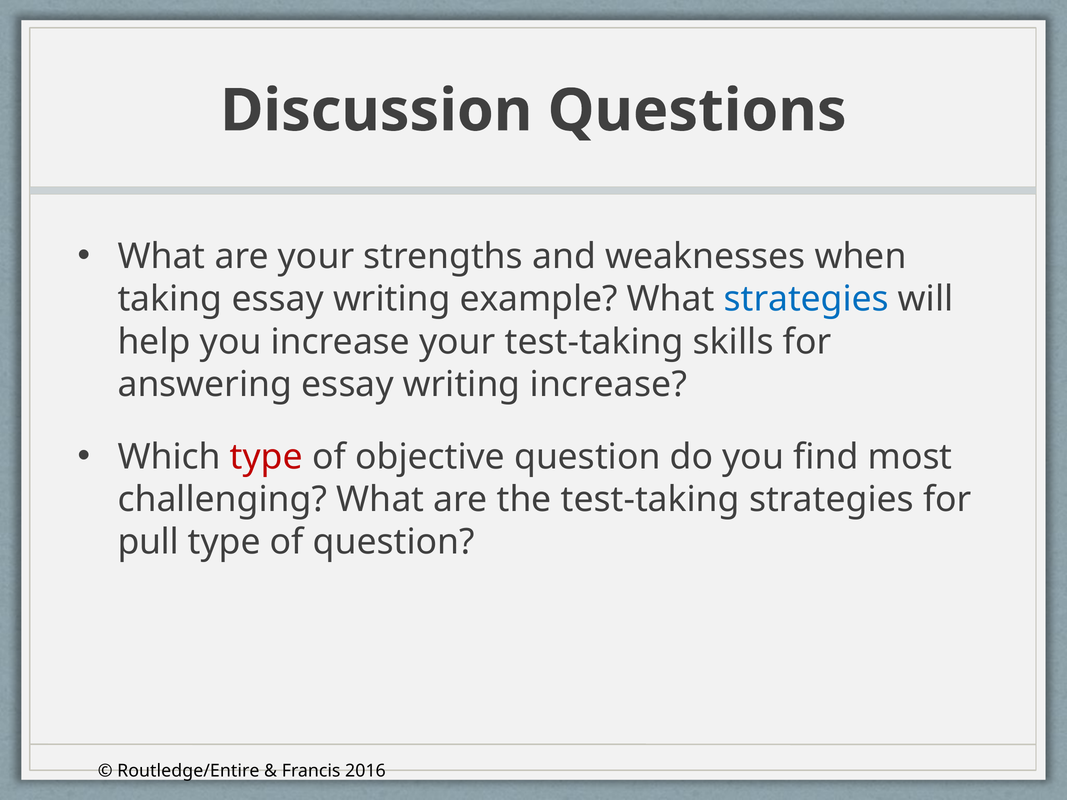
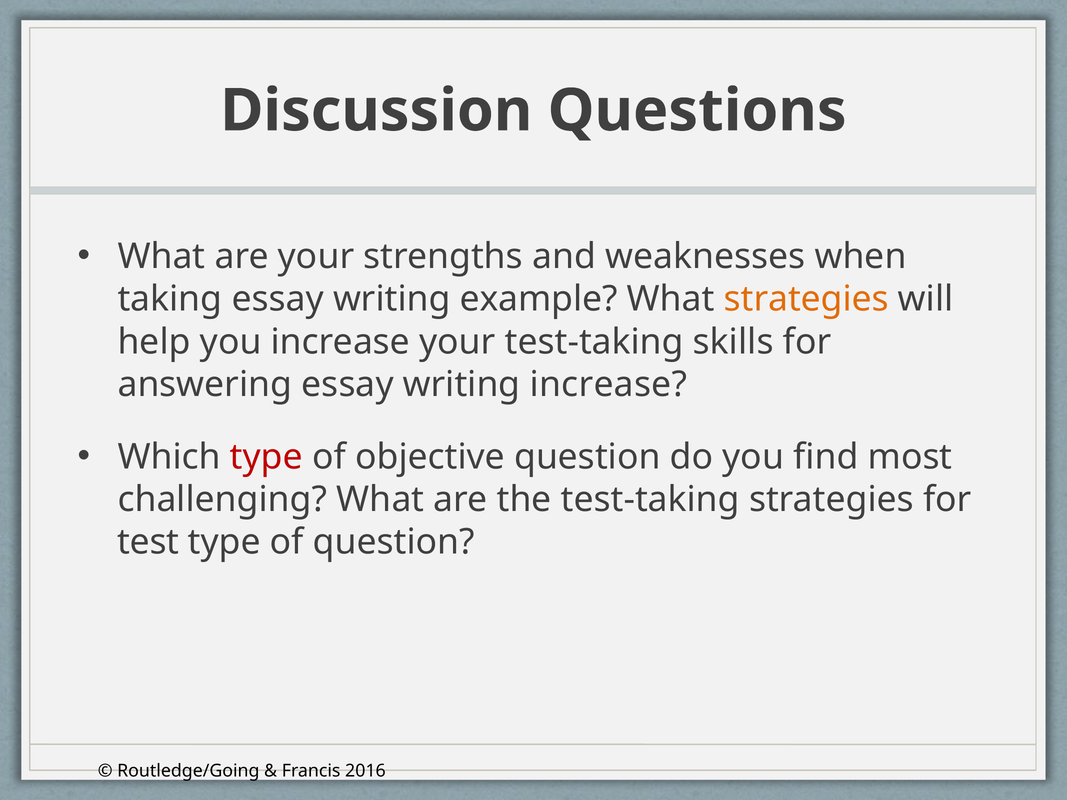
strategies colour: blue -> orange (806, 299)
pull: pull -> test (148, 542)
Routledge/Entire: Routledge/Entire -> Routledge/Going (188, 771)
